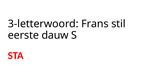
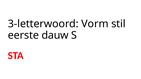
Frans: Frans -> Vorm (95, 24)
